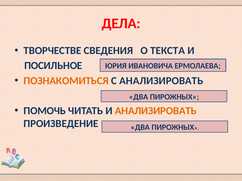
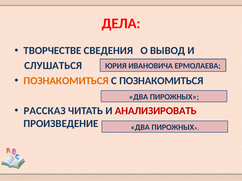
ТЕКСТА: ТЕКСТА -> ВЫВОД (168, 51)
ПОСИЛЬНОЕ: ПОСИЛЬНОЕ -> СЛУШАТЬСЯ (53, 66)
С АНАЛИЗИРОВАТЬ: АНАЛИЗИРОВАТЬ -> ПОЗНАКОМИТЬСЯ (161, 81)
ПОМОЧЬ: ПОМОЧЬ -> РАССКАЗ (45, 111)
АНАЛИЗИРОВАТЬ colour: orange -> red (156, 111)
